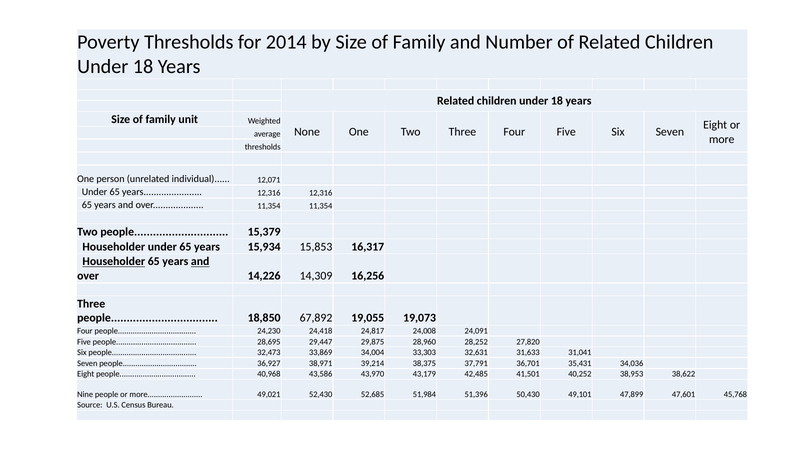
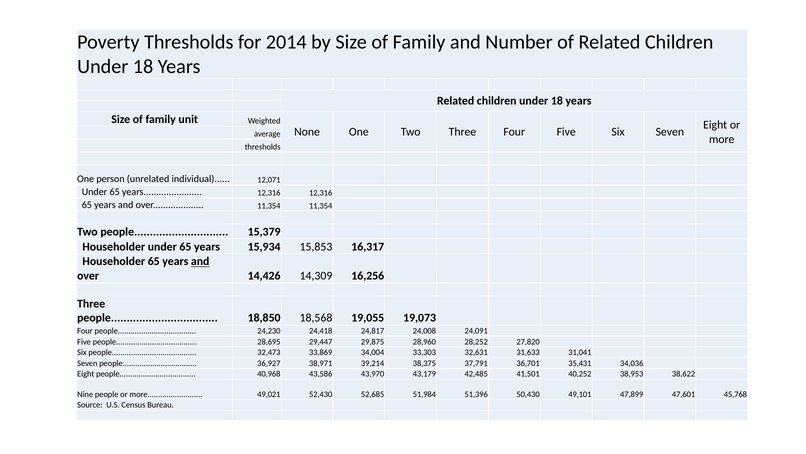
Householder underline: present -> none (114, 261)
14,226: 14,226 -> 14,426 (264, 276)
67,892: 67,892 -> 18,568 (316, 318)
